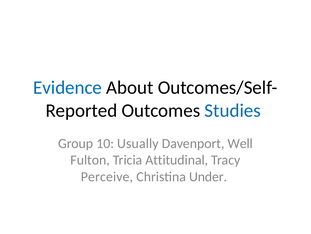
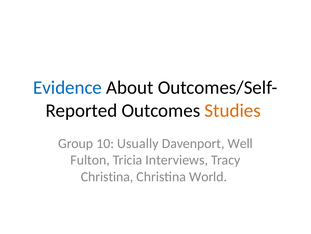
Studies colour: blue -> orange (233, 110)
Attitudinal: Attitudinal -> Interviews (177, 160)
Perceive: Perceive -> Christina (107, 176)
Under: Under -> World (208, 176)
